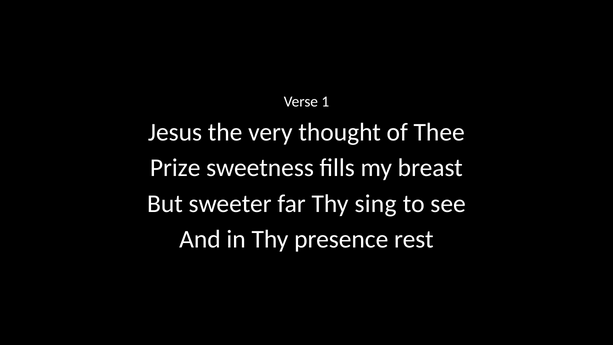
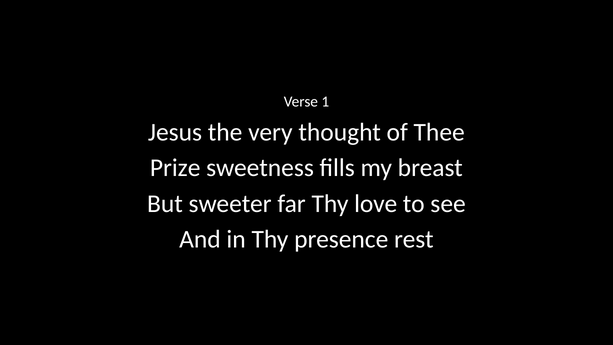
sing: sing -> love (376, 204)
